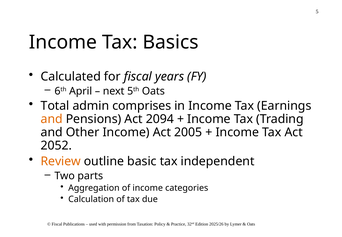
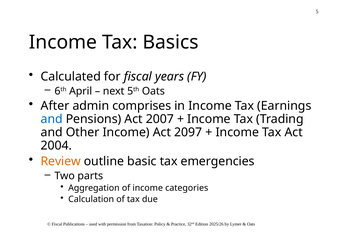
Total: Total -> After (55, 106)
and colour: orange -> blue (52, 119)
2094: 2094 -> 2007 (160, 119)
2005: 2005 -> 2097 (188, 132)
2052: 2052 -> 2004 (56, 146)
independent: independent -> emergencies (218, 161)
